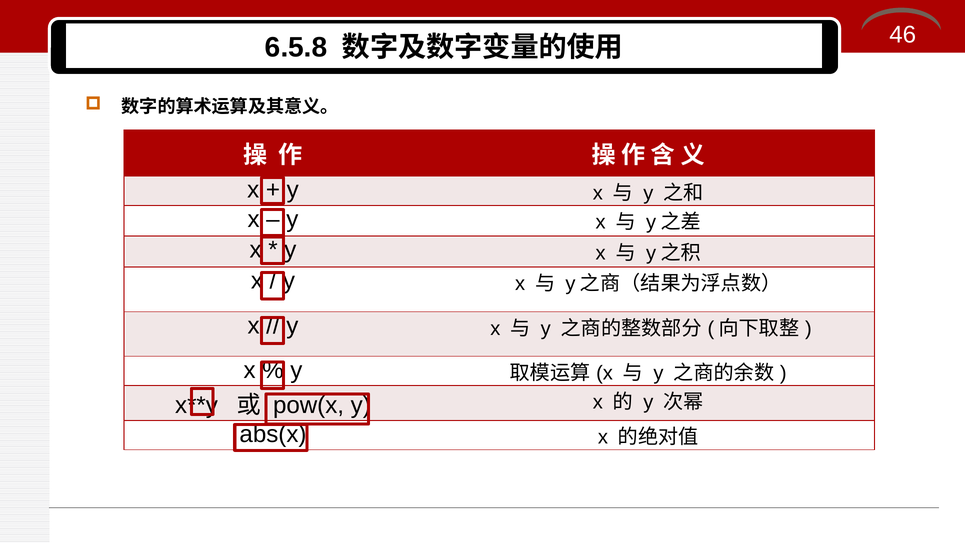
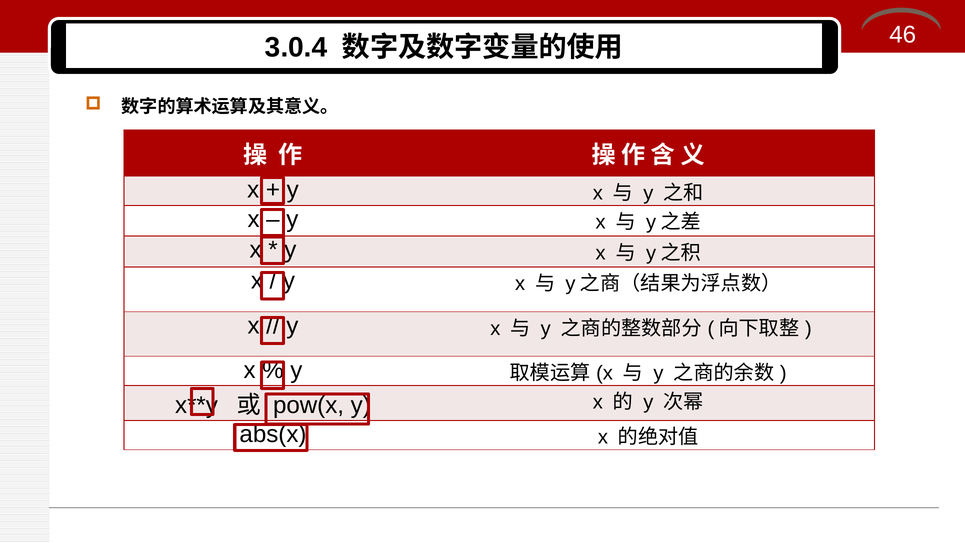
6.5.8: 6.5.8 -> 3.0.4 (296, 48)
